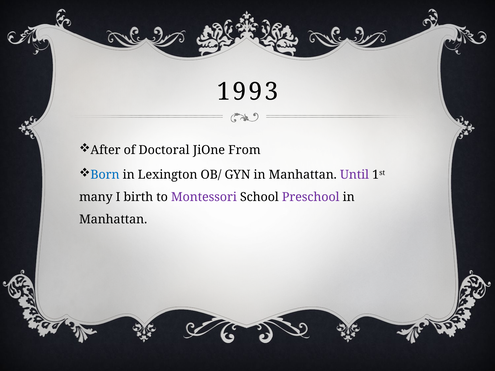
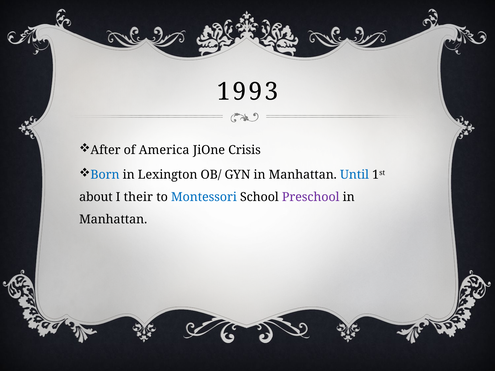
Doctoral: Doctoral -> America (164, 150)
From: From -> Crisis (245, 150)
Until colour: purple -> blue (355, 175)
many: many -> about (96, 197)
birth: birth -> their (138, 197)
Montessori colour: purple -> blue (204, 197)
